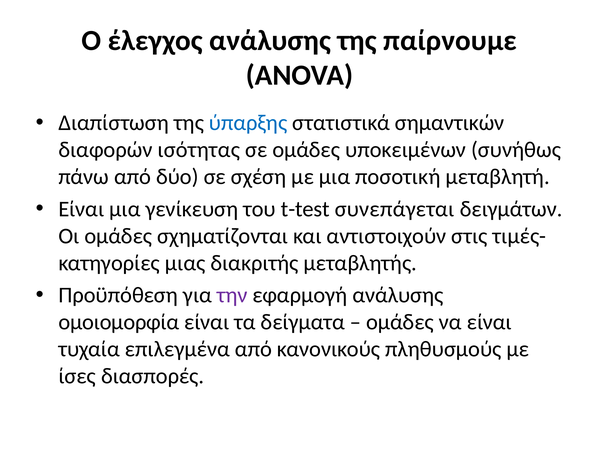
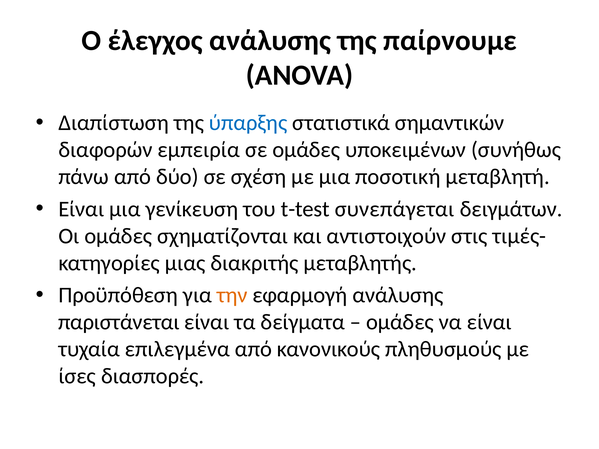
ισότητας: ισότητας -> εμπειρία (199, 150)
την colour: purple -> orange (232, 295)
ομοιομορφία: ομοιομορφία -> παριστάνεται (119, 322)
